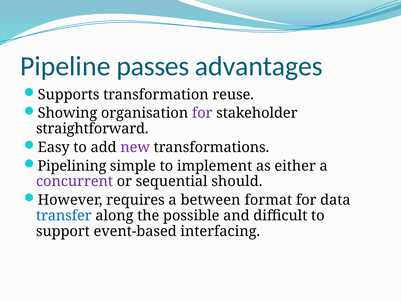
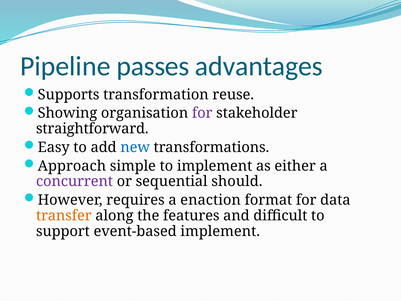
new colour: purple -> blue (135, 147)
Pipelining: Pipelining -> Approach (72, 166)
between: between -> enaction (211, 200)
transfer colour: blue -> orange (64, 216)
possible: possible -> features (191, 216)
event-based interfacing: interfacing -> implement (220, 231)
